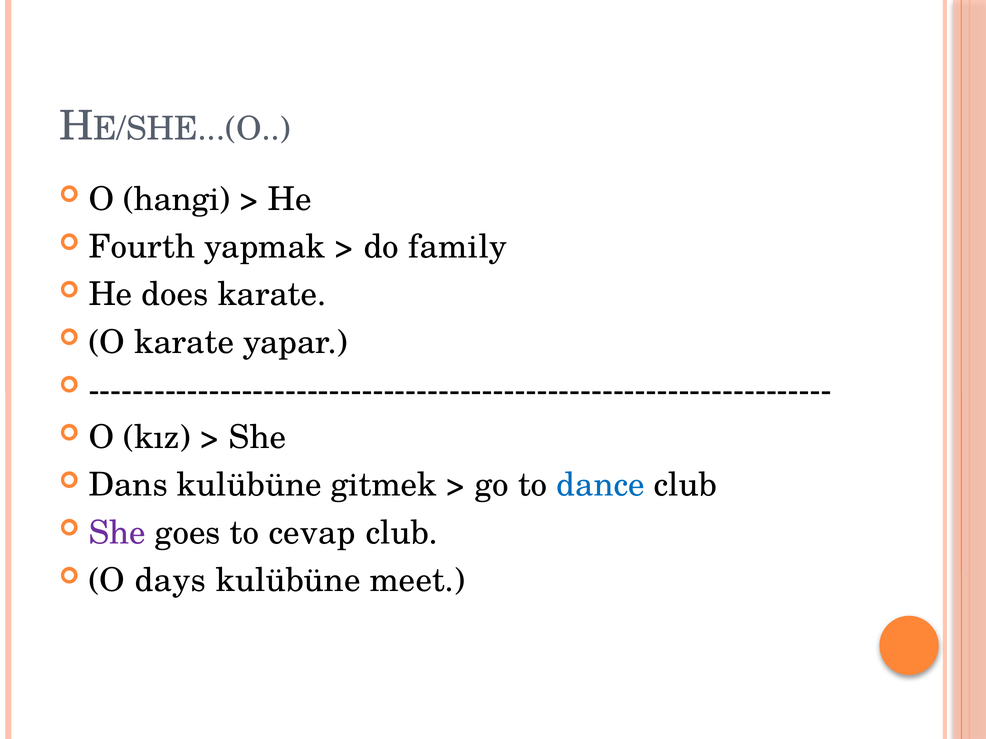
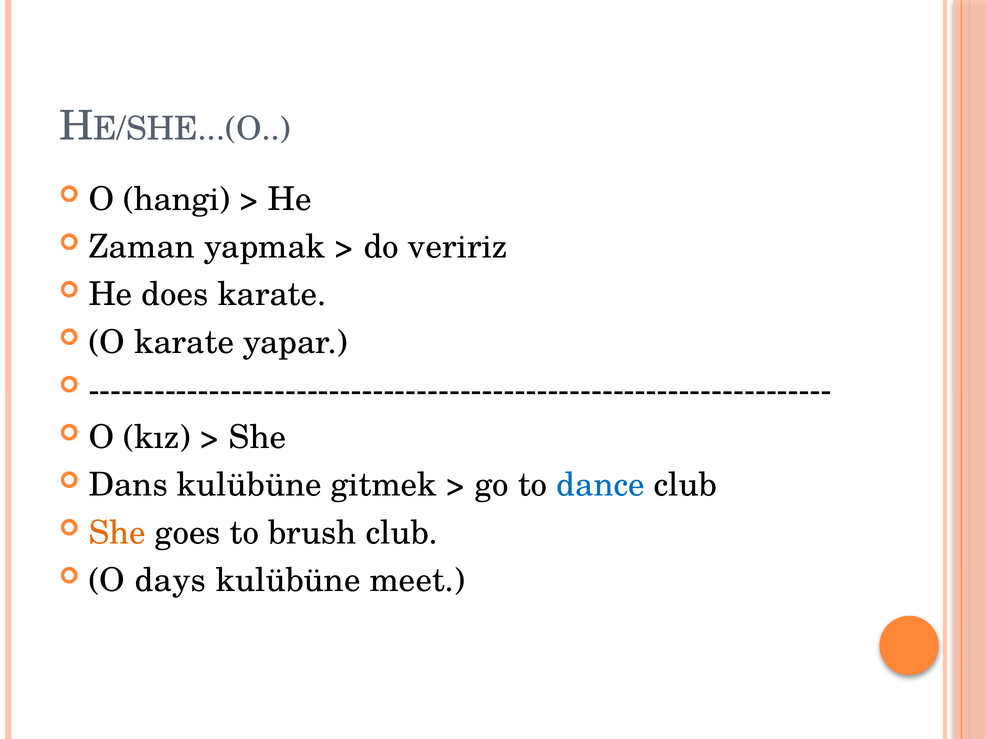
Fourth: Fourth -> Zaman (142, 247)
family: family -> veririz (458, 247)
She colour: purple -> orange (117, 533)
cevap: cevap -> brush (312, 533)
